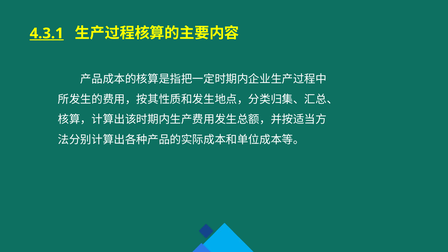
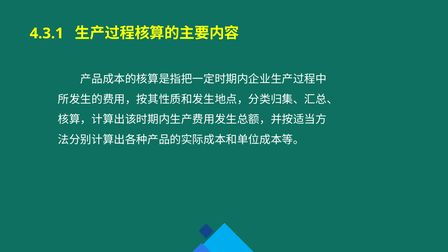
4.3.1 underline: present -> none (47, 33)
